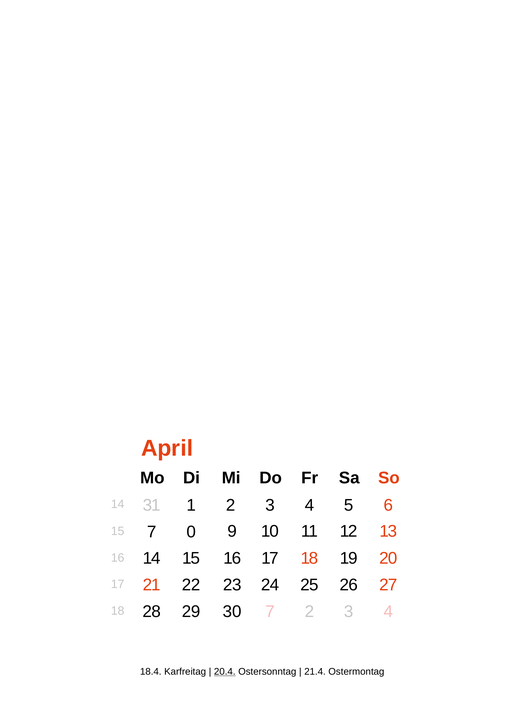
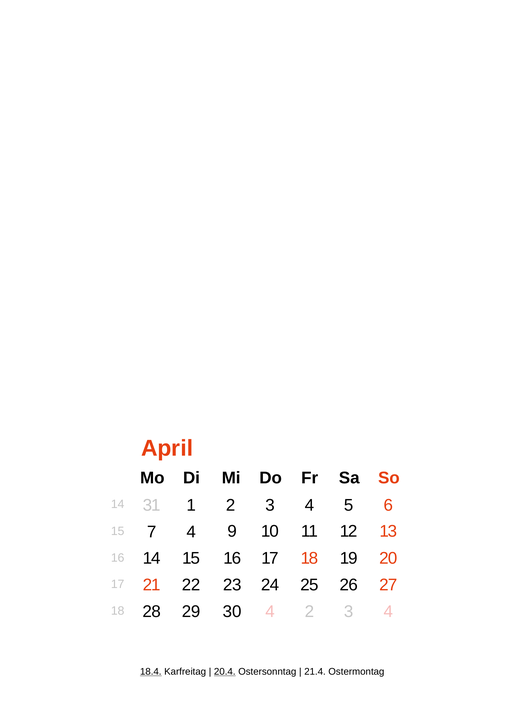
7 0: 0 -> 4 (191, 532)
7: 7 -> 4 (270, 612)
18.4 underline: none -> present (151, 672)
